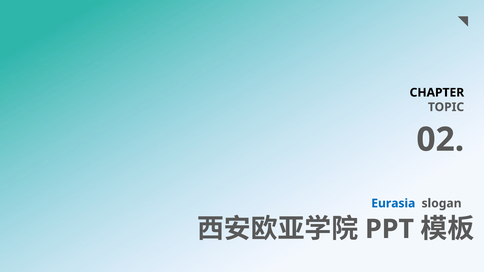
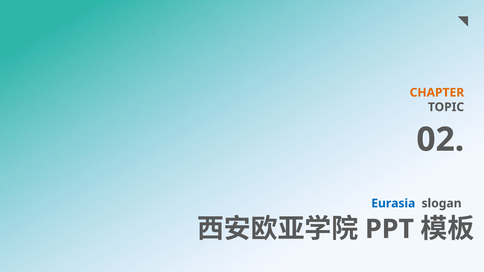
CHAPTER colour: black -> orange (437, 93)
